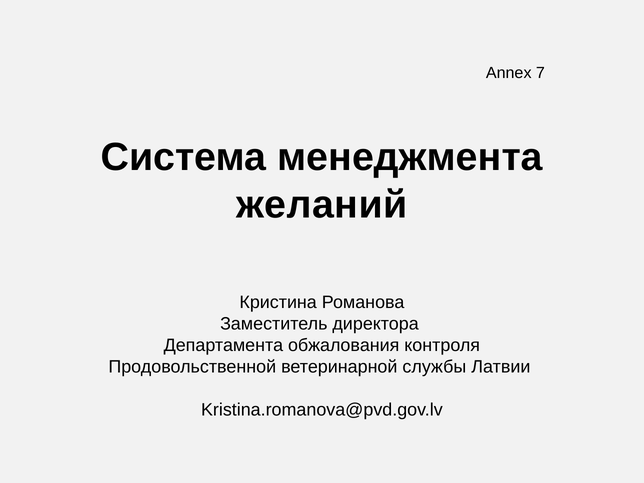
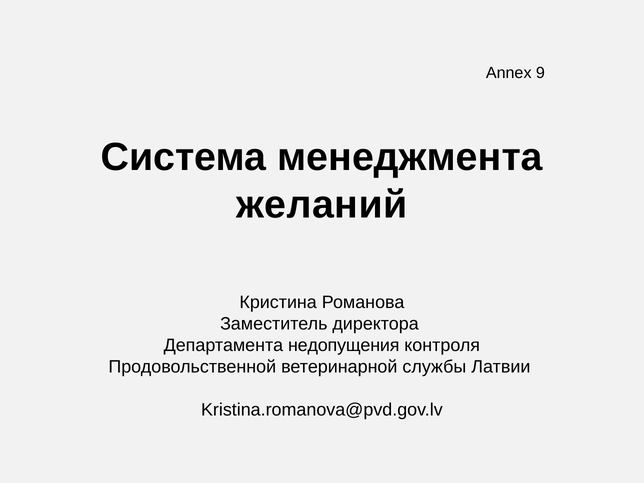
7: 7 -> 9 (540, 73)
обжалования: обжалования -> недопущения (344, 345)
